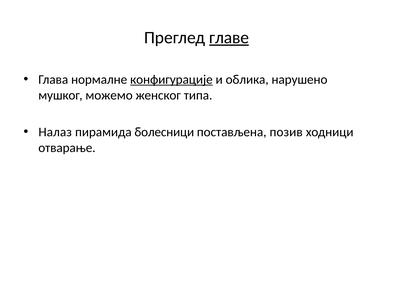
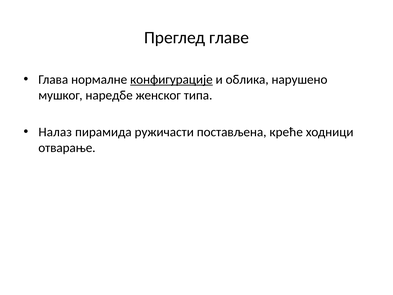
главе underline: present -> none (229, 38)
можемо: можемо -> наредбе (109, 95)
болесници: болесници -> ружичасти (164, 132)
позив: позив -> креће (286, 132)
